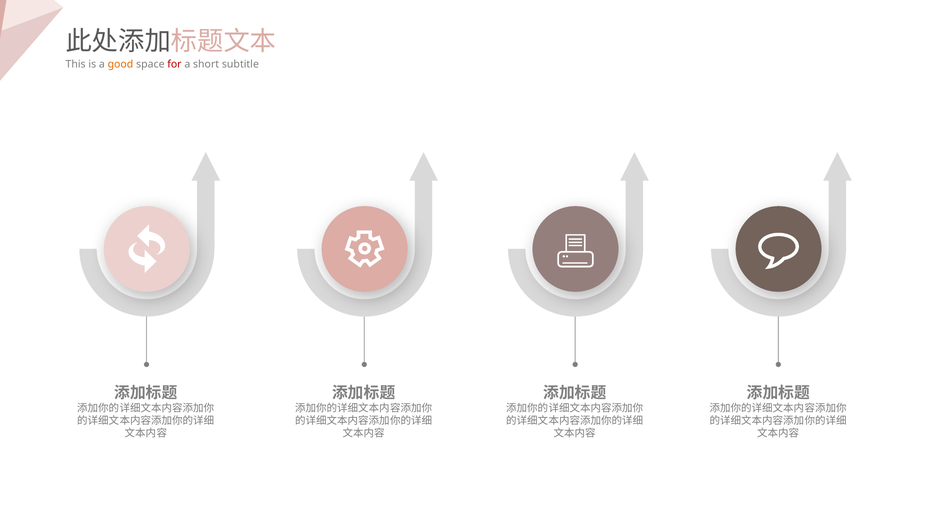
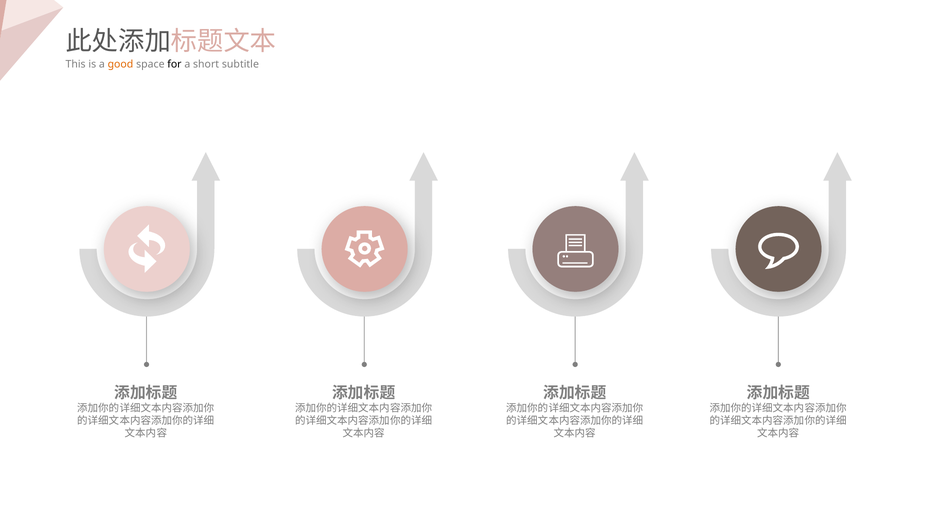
for colour: red -> black (174, 64)
